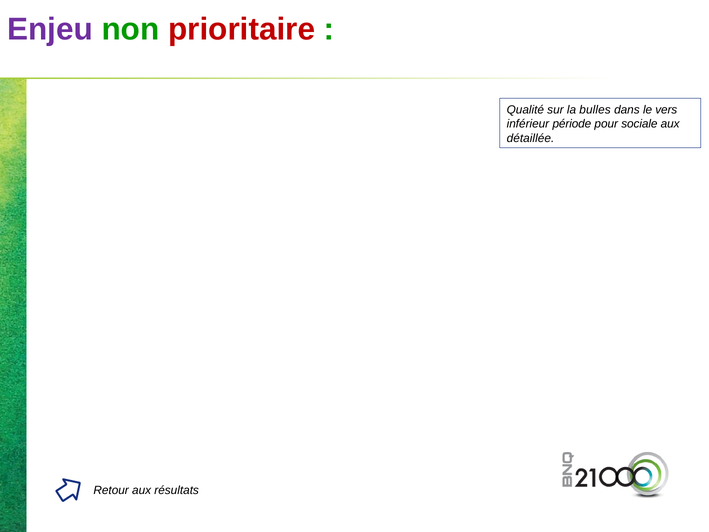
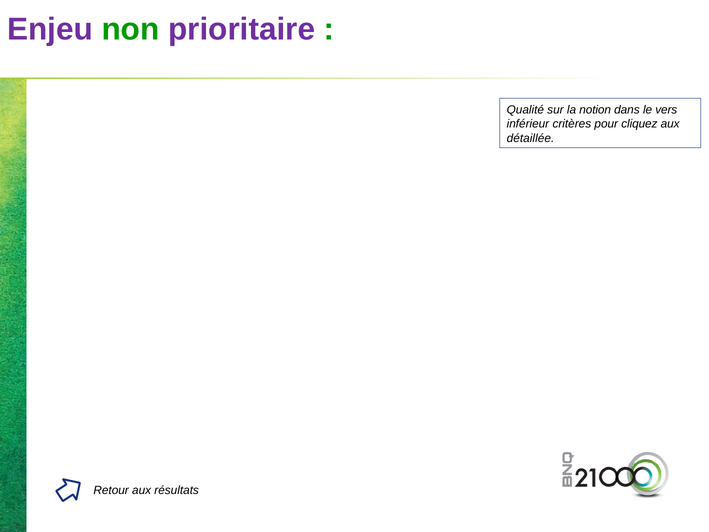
prioritaire colour: red -> purple (242, 29)
bulles: bulles -> notion (595, 110)
période: période -> critères (572, 124)
sociale: sociale -> cliquez (639, 124)
